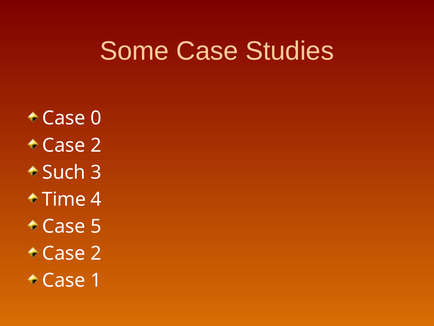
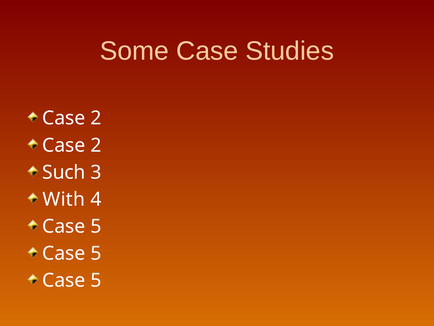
0: 0 -> 2 (96, 118)
Time: Time -> With (64, 199)
2: 2 -> 5 (96, 253)
1: 1 -> 5 (96, 280)
